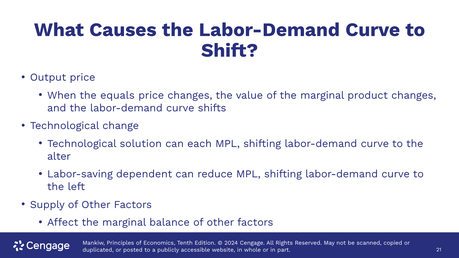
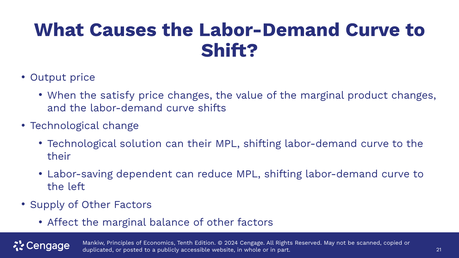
equals: equals -> satisfy (117, 95)
can each: each -> their (200, 144)
alter: alter -> their (59, 156)
